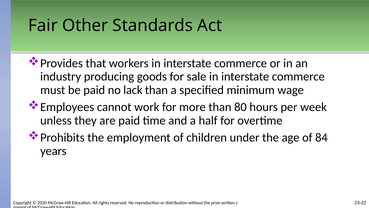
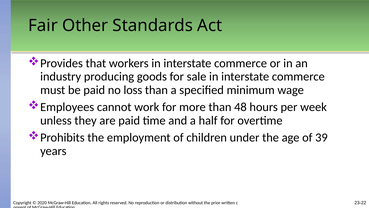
lack: lack -> loss (133, 90)
80: 80 -> 48 (240, 107)
84: 84 -> 39 (321, 137)
